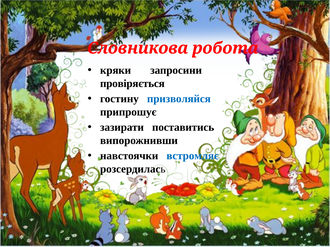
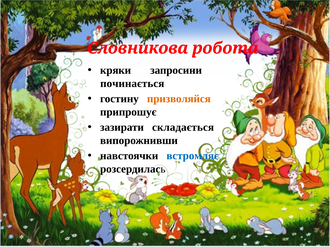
провіряється: провіряється -> починається (132, 84)
призволяйся colour: blue -> orange (179, 99)
поставитись: поставитись -> складається (183, 128)
